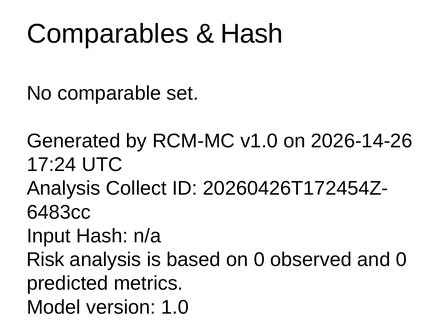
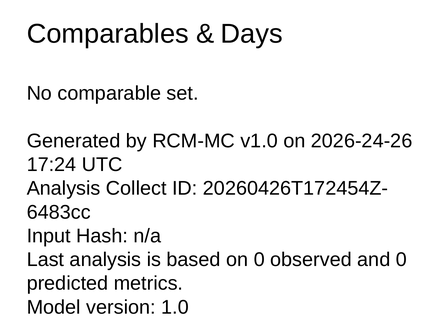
Hash: Hash -> Days (252, 34)
2026-14-26: 2026-14-26 -> 2026-24-26 (362, 141)
Risk: Risk -> Last (45, 260)
